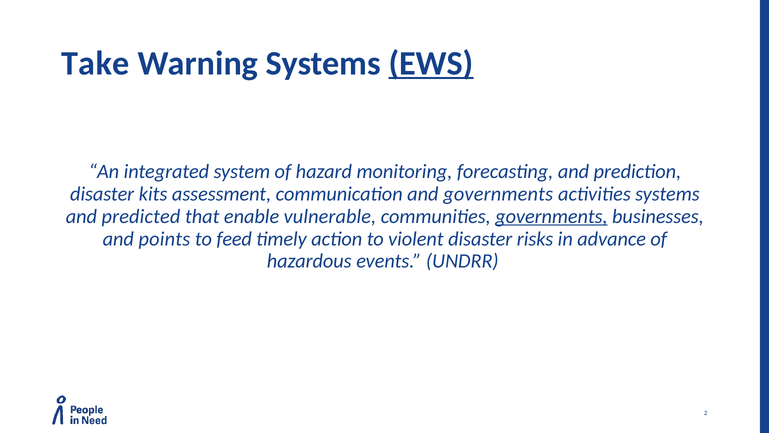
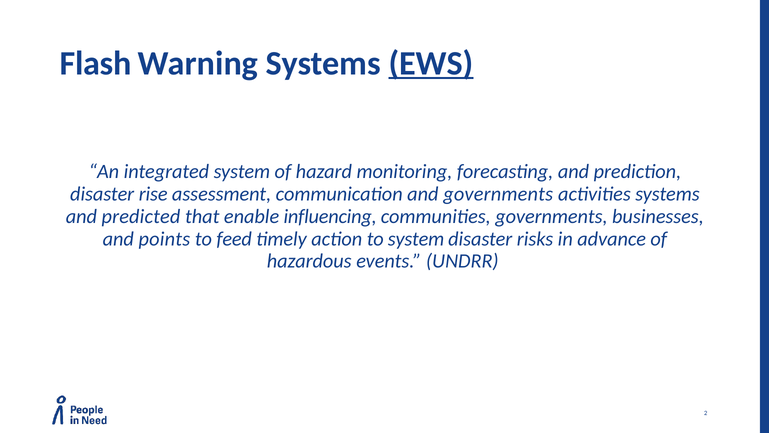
Take: Take -> Flash (96, 63)
kits: kits -> rise (153, 194)
vulnerable: vulnerable -> influencing (330, 216)
governments underline: present -> none (551, 216)
to violent: violent -> system (416, 239)
